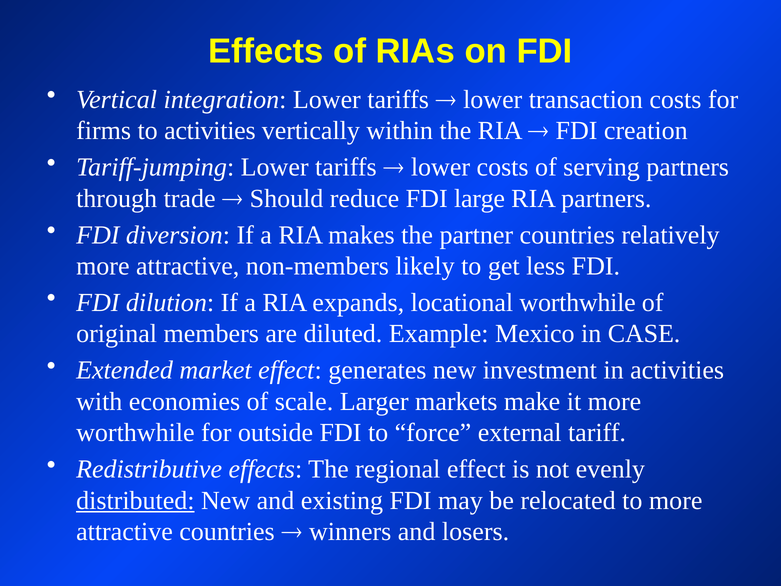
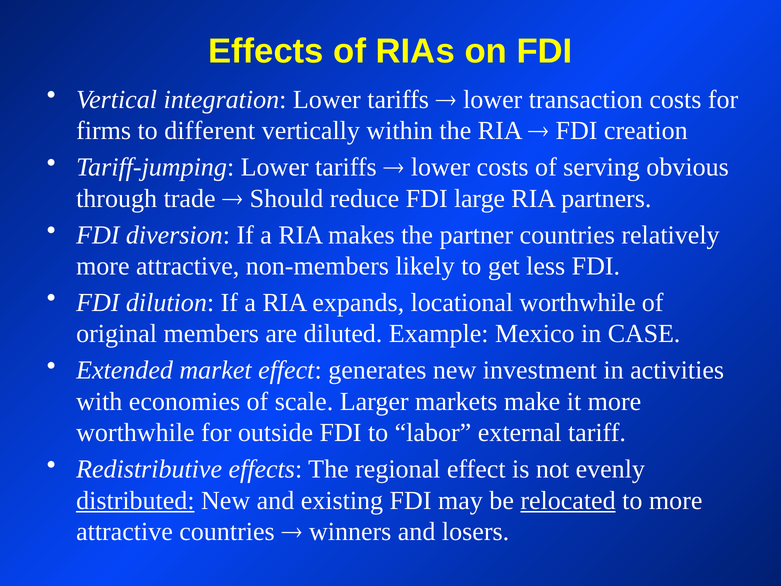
to activities: activities -> different (210, 131)
serving partners: partners -> obvious (688, 167)
force: force -> labor (433, 433)
relocated underline: none -> present (568, 500)
